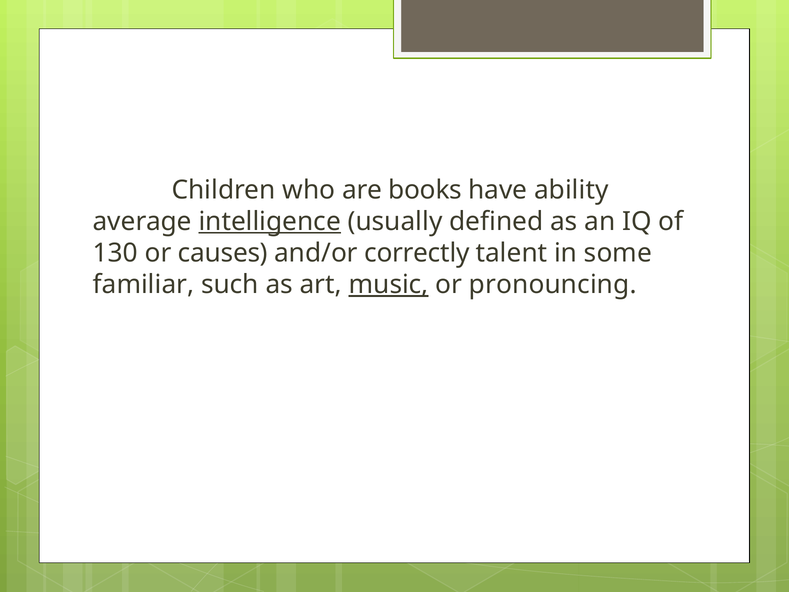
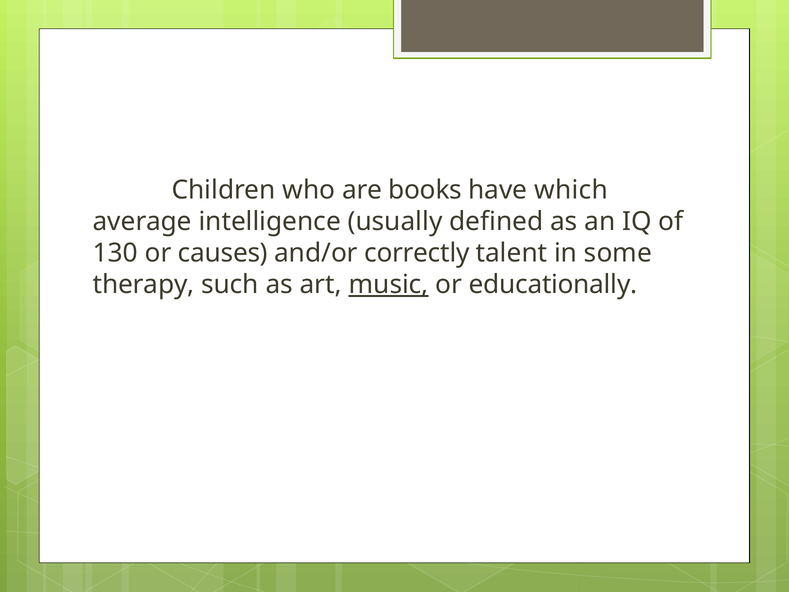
ability: ability -> which (571, 190)
intelligence underline: present -> none (270, 221)
familiar: familiar -> therapy (144, 285)
pronouncing: pronouncing -> educationally (553, 285)
